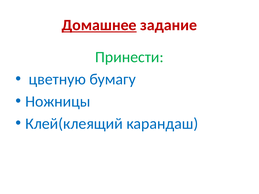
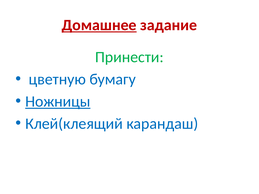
Ножницы underline: none -> present (58, 102)
